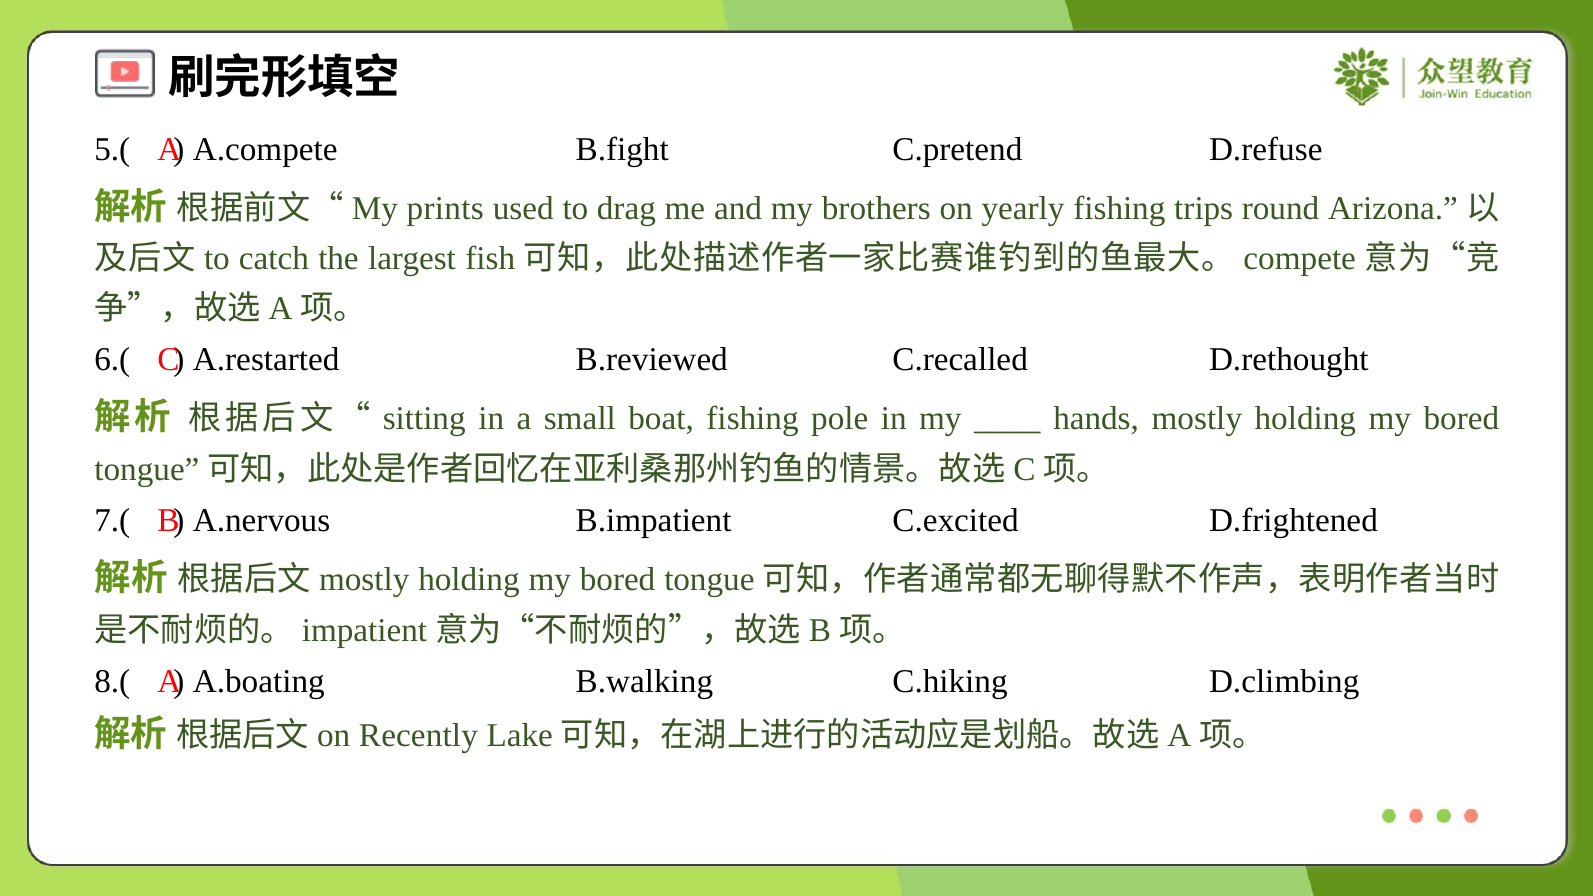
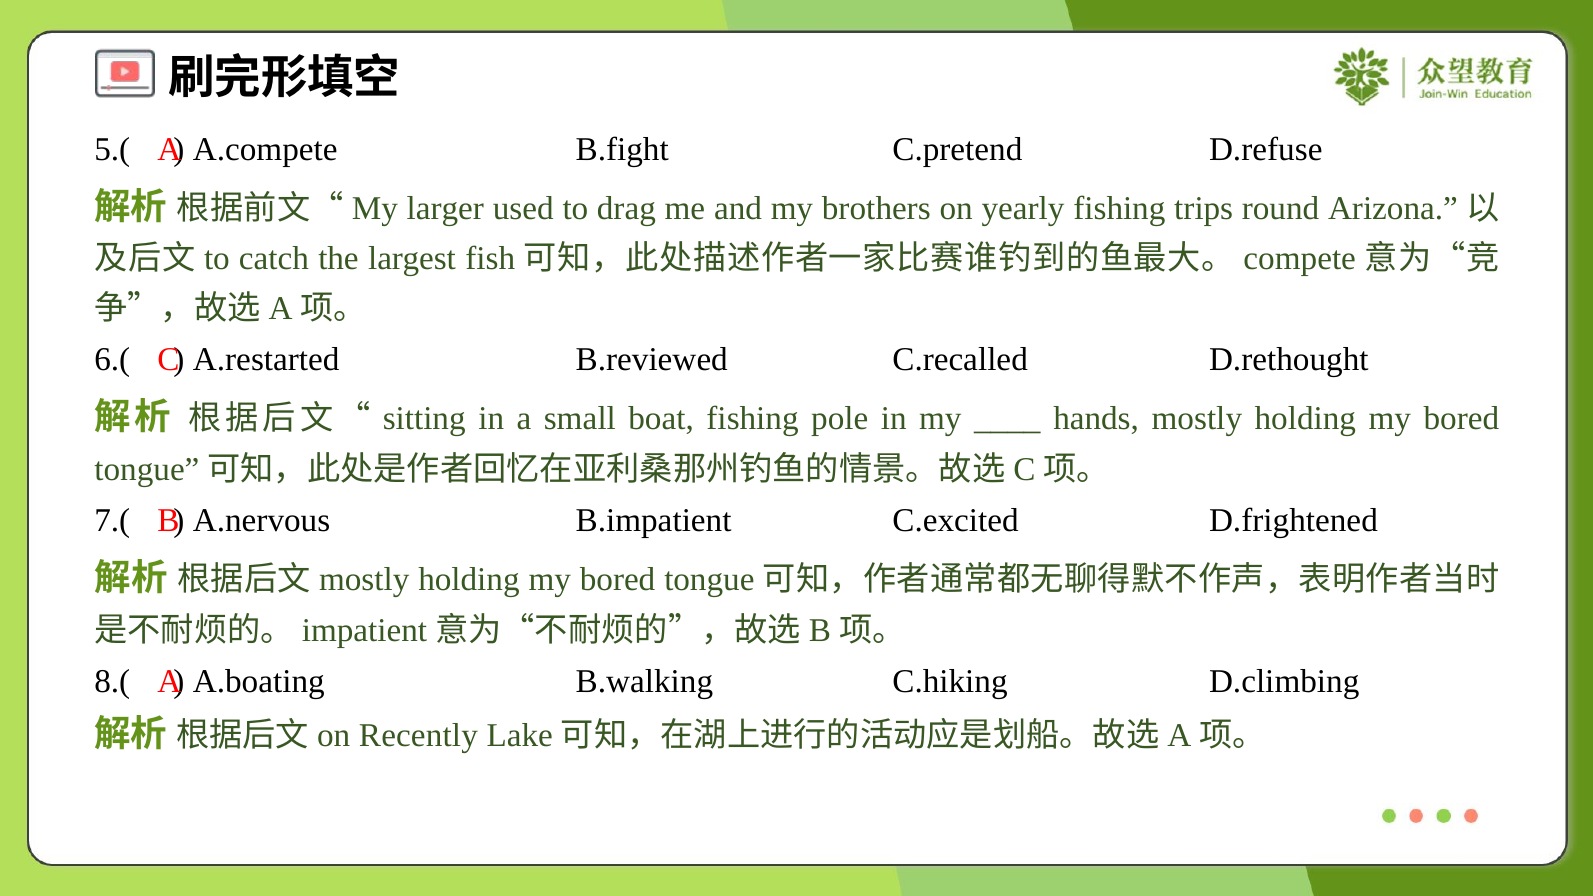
prints: prints -> larger (445, 208)
